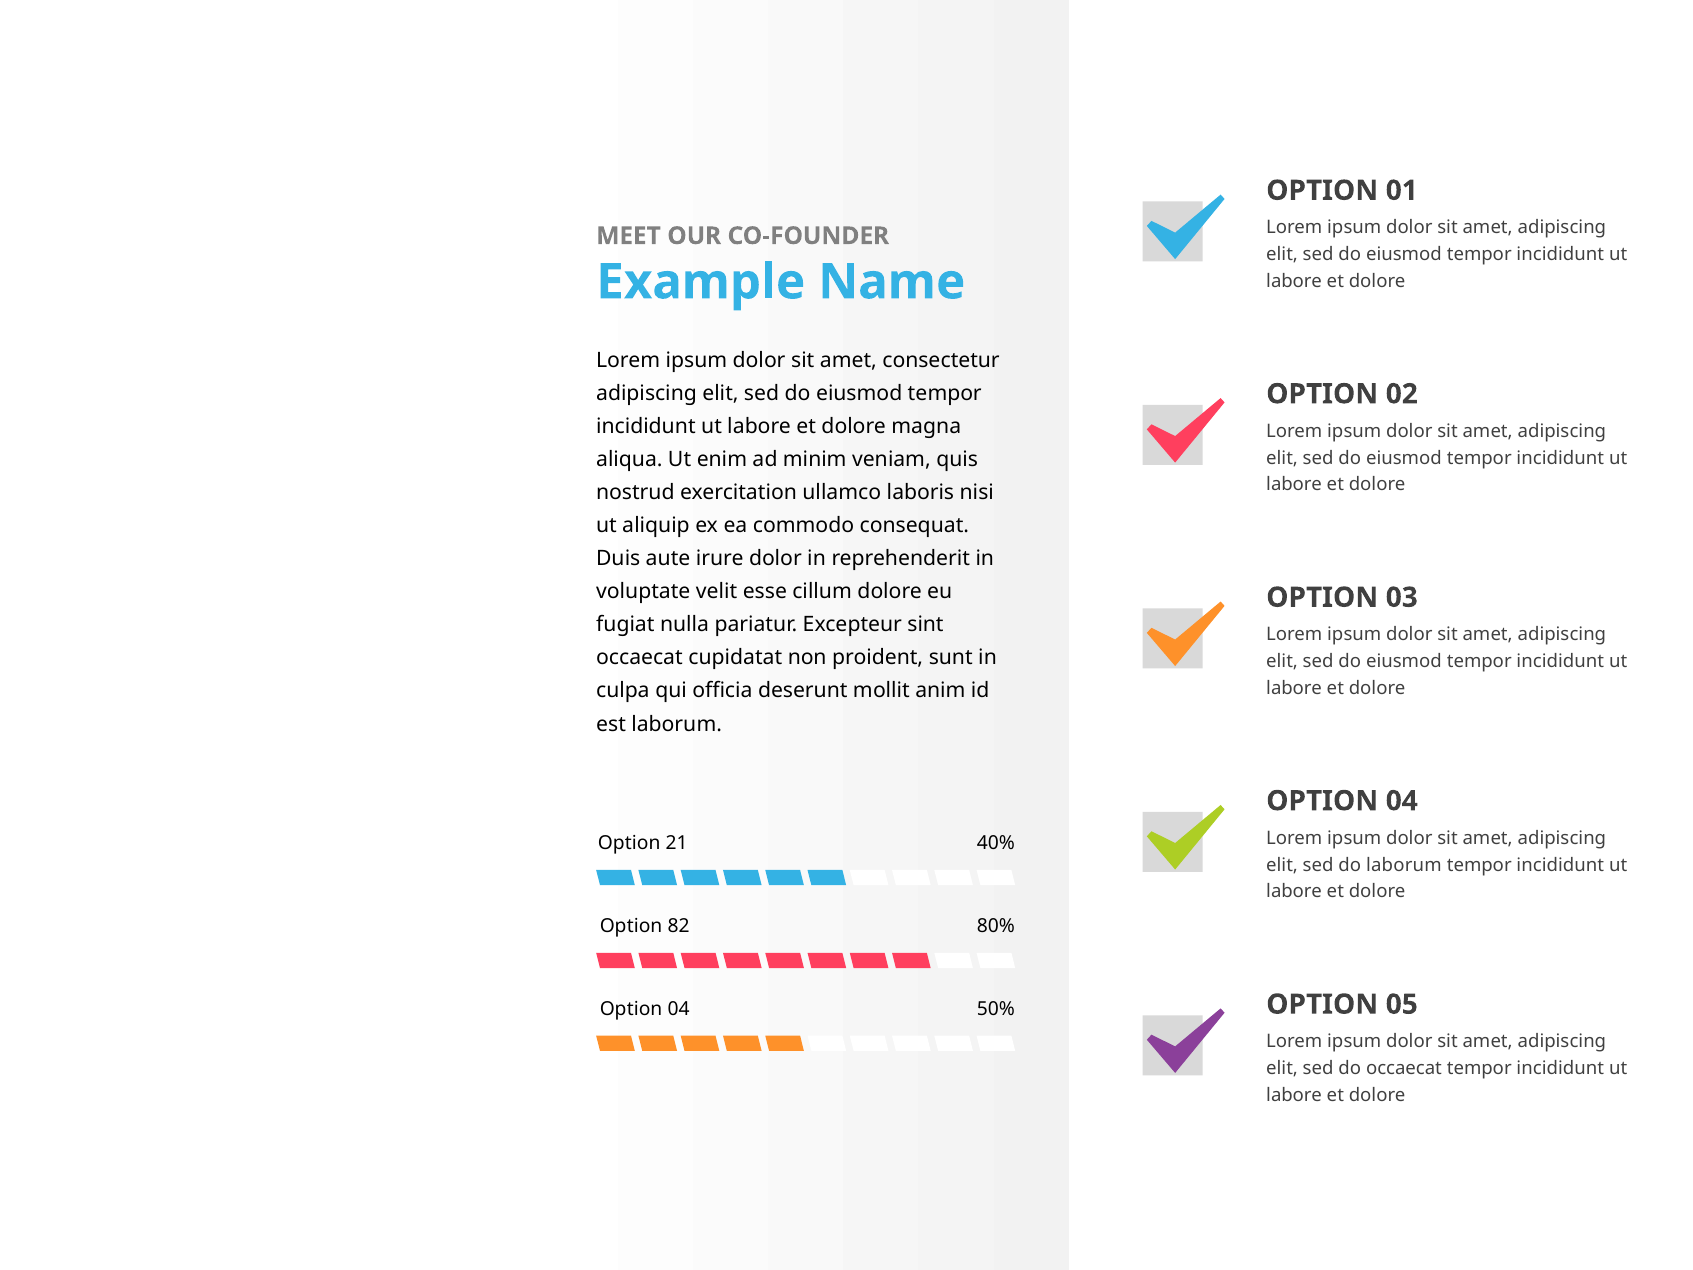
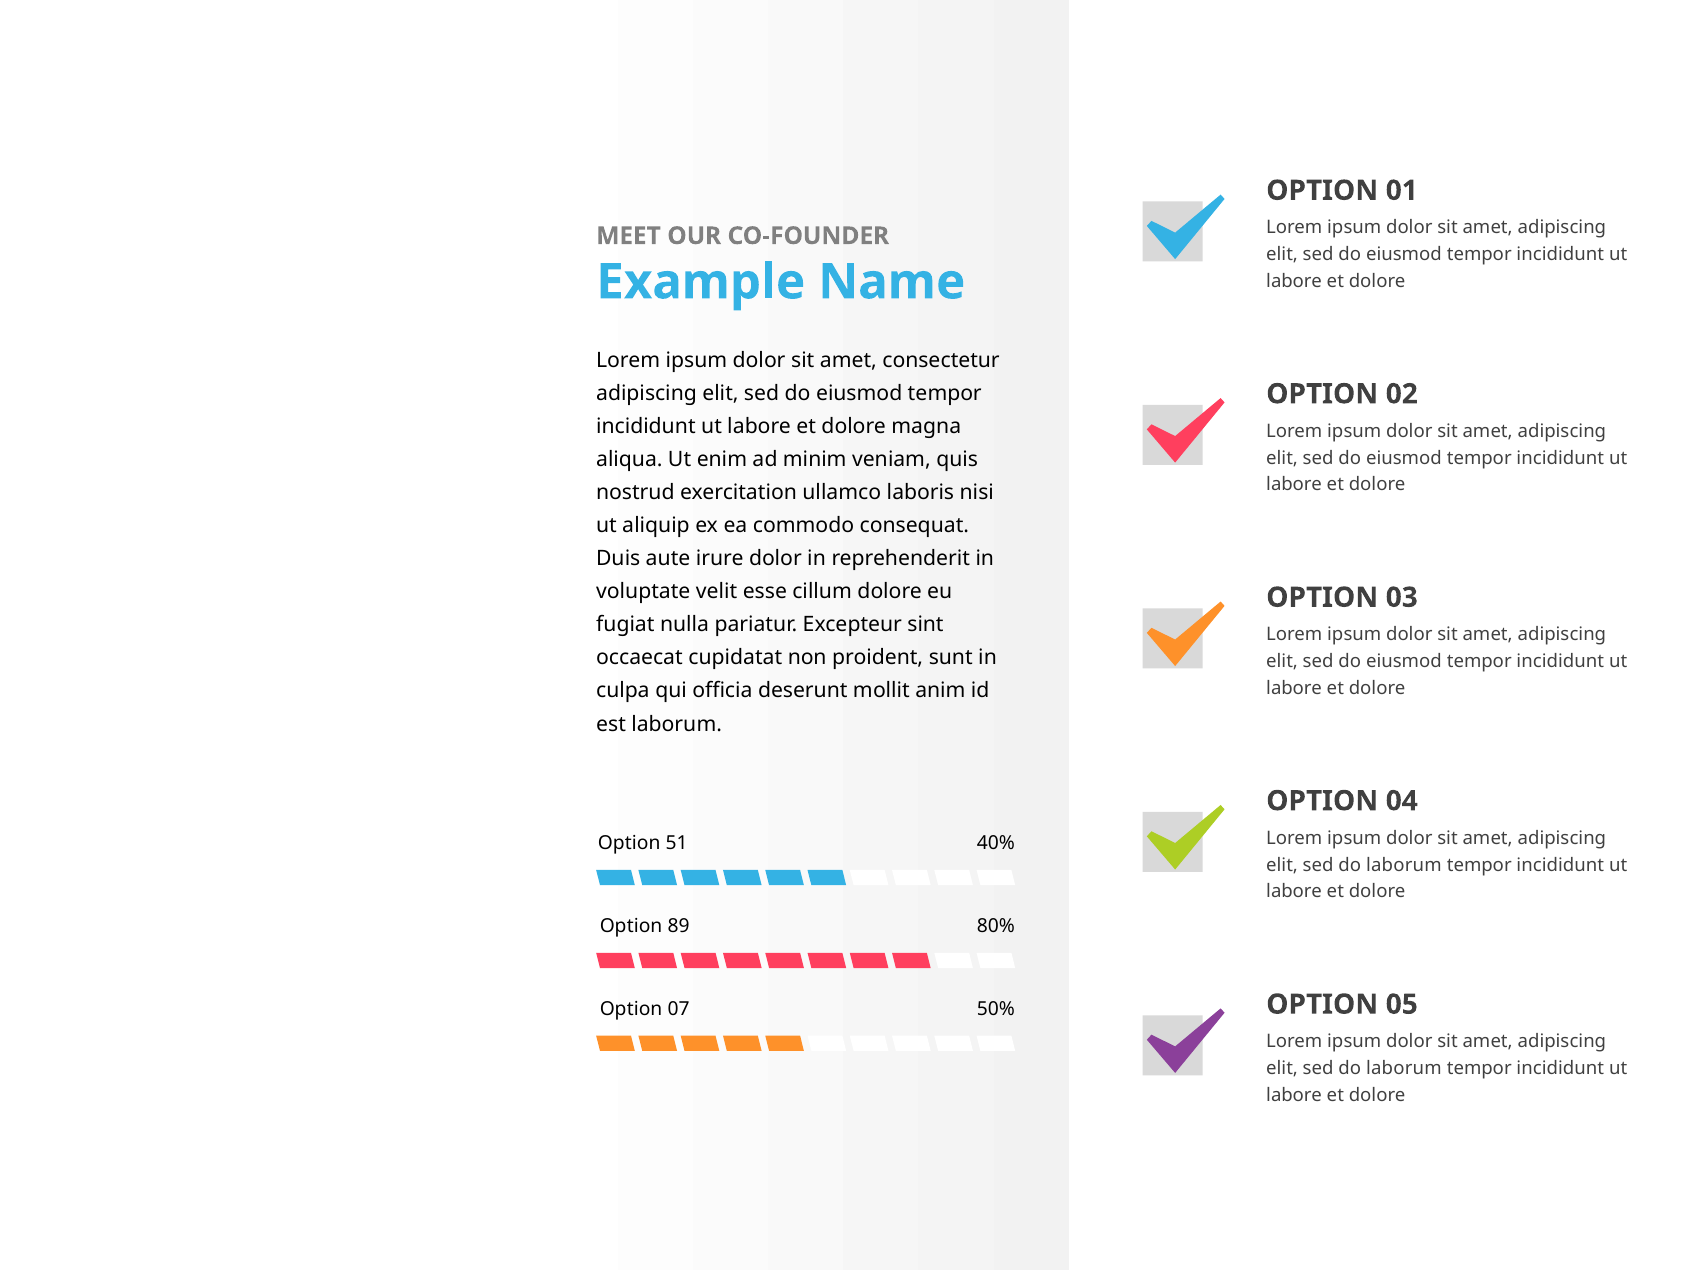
21: 21 -> 51 (677, 843)
82: 82 -> 89 (679, 926)
04: 04 -> 07 (679, 1009)
occaecat: occaecat -> laborum (1404, 1068)
